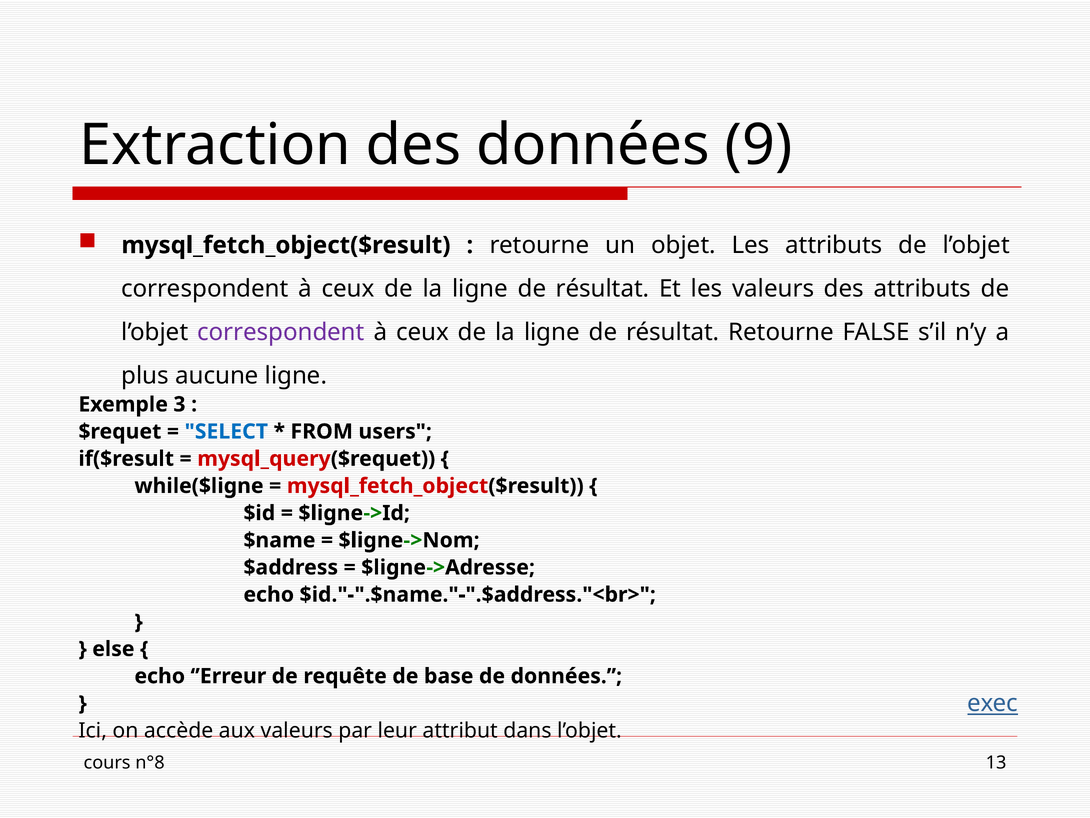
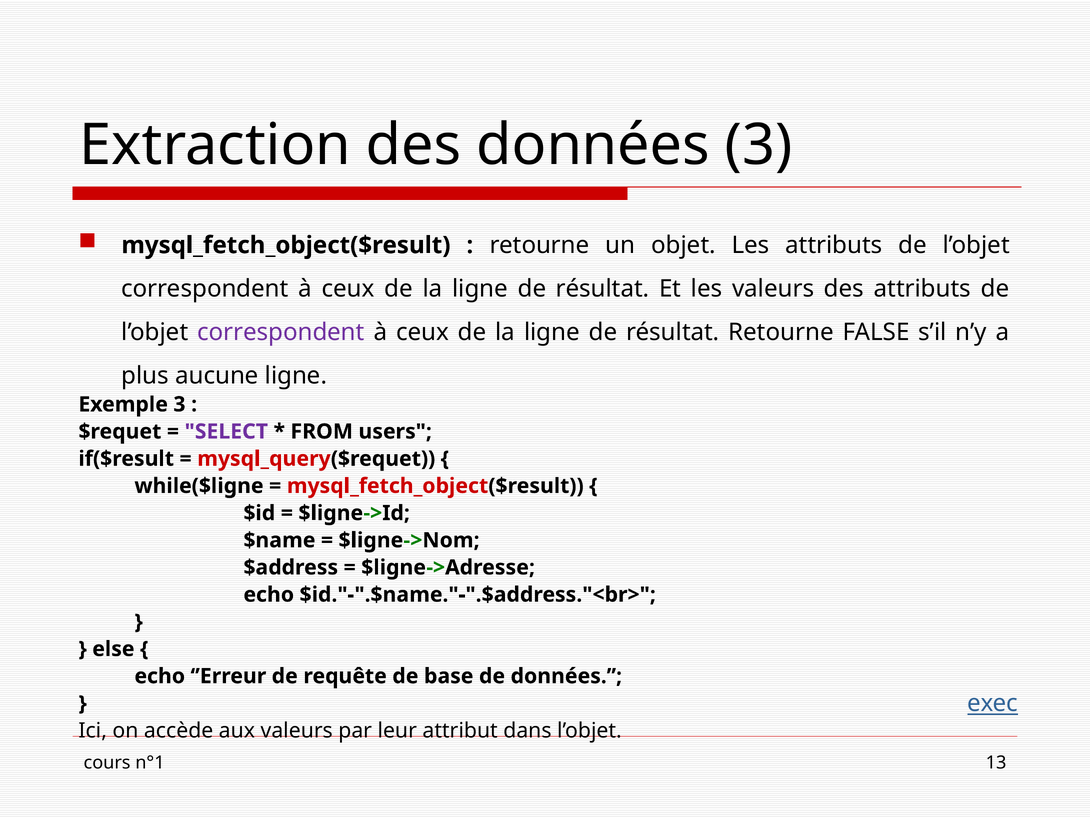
données 9: 9 -> 3 (759, 145)
SELECT colour: blue -> purple (226, 431)
n°8: n°8 -> n°1 (150, 762)
